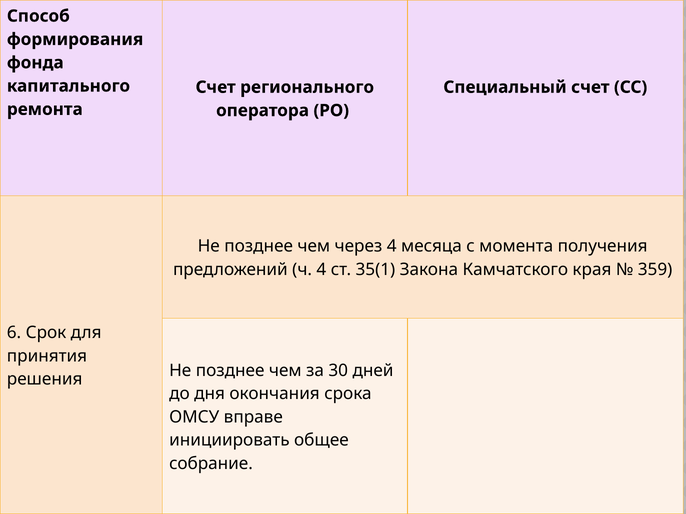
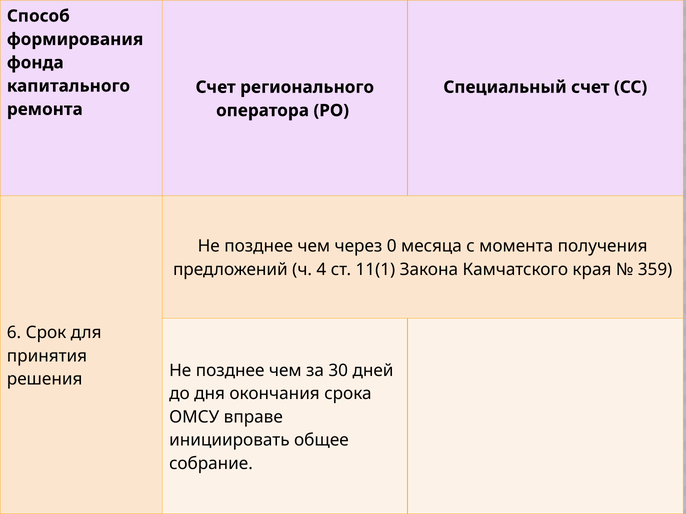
через 4: 4 -> 0 (392, 247)
35(1: 35(1 -> 11(1 (375, 270)
